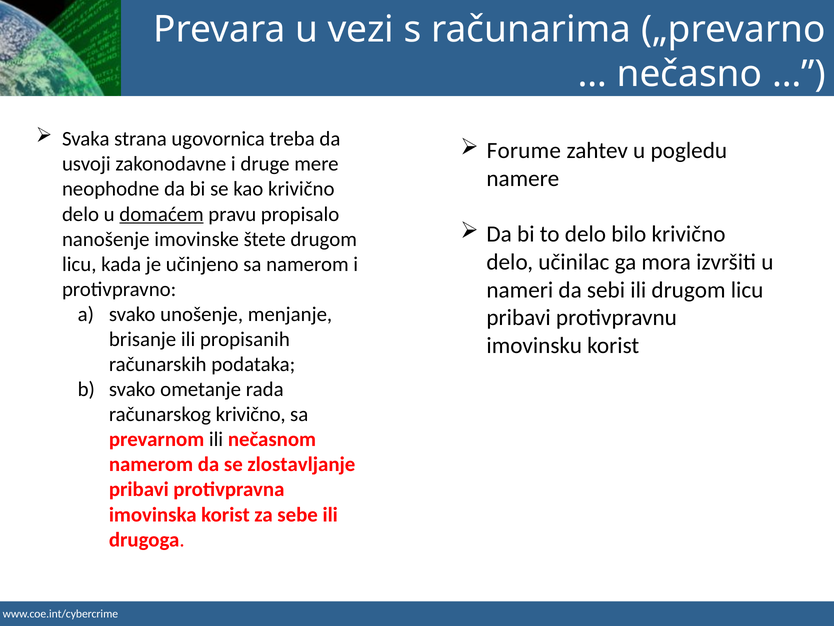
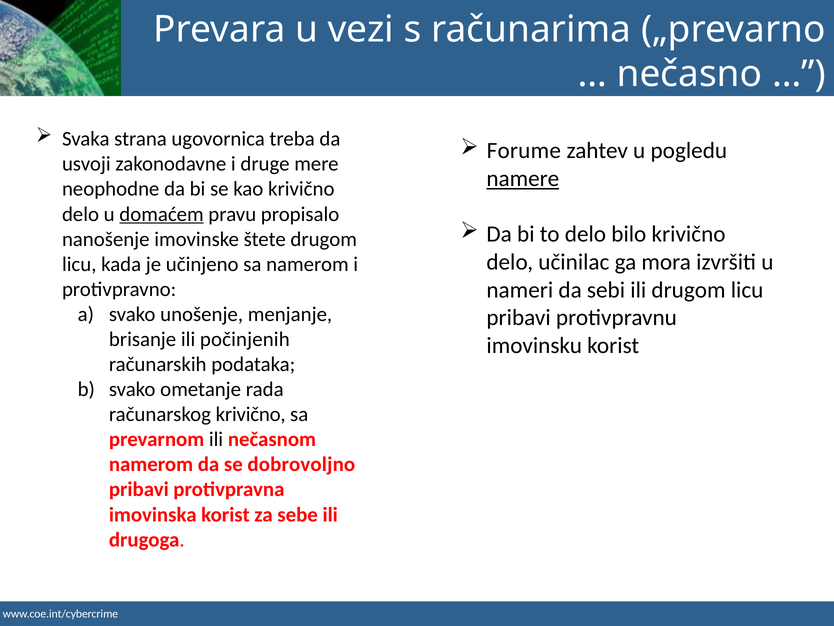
namere underline: none -> present (523, 178)
propisanih: propisanih -> počinjenih (245, 339)
zlostavljanje: zlostavljanje -> dobrovoljno (301, 464)
